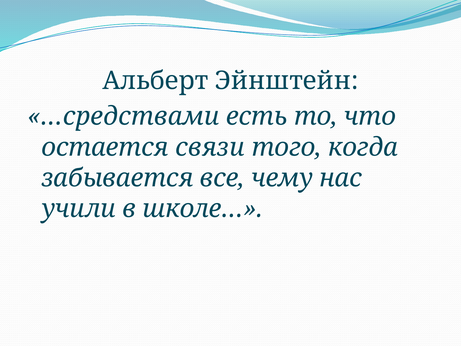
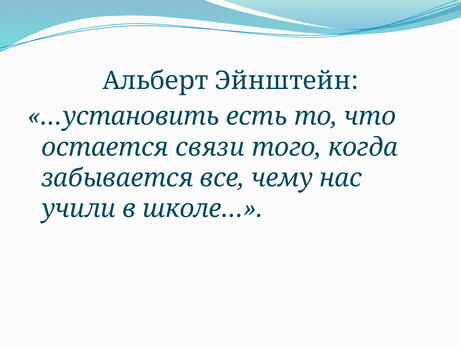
…средствами: …средствами -> …установить (124, 116)
